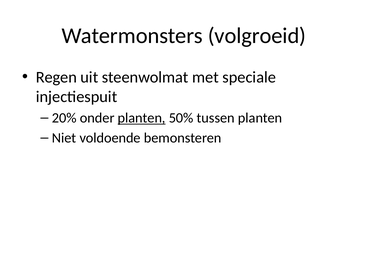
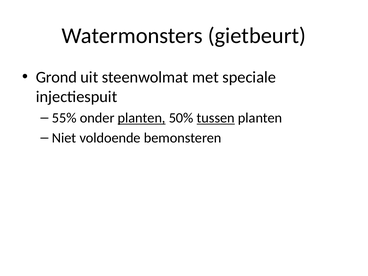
volgroeid: volgroeid -> gietbeurt (257, 36)
Regen: Regen -> Grond (56, 77)
20%: 20% -> 55% (64, 118)
tussen underline: none -> present (216, 118)
